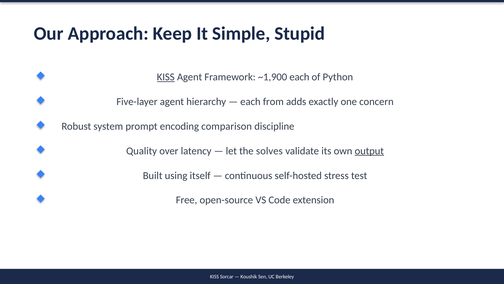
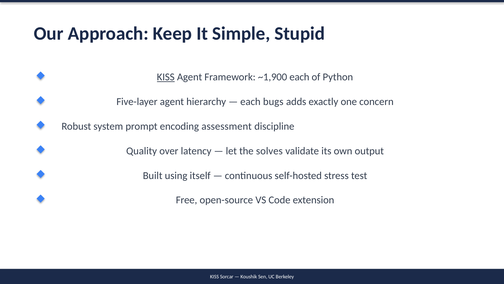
from: from -> bugs (273, 102)
comparison: comparison -> assessment (227, 126)
output underline: present -> none (369, 151)
